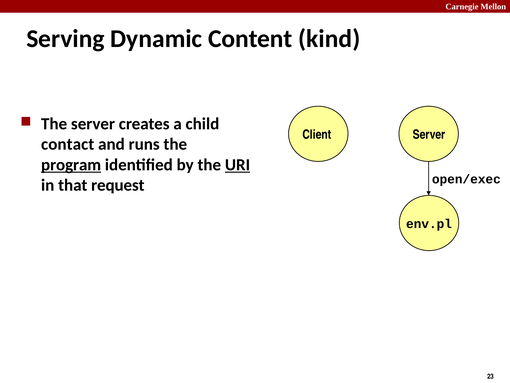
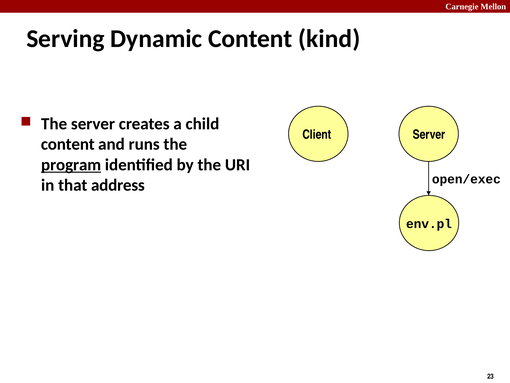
contact: contact -> content (68, 144)
URI underline: present -> none (238, 165)
request: request -> address (118, 185)
